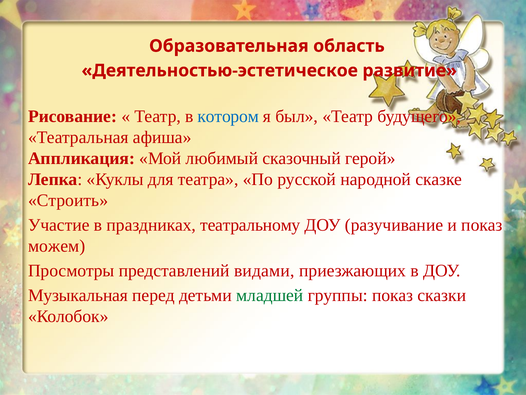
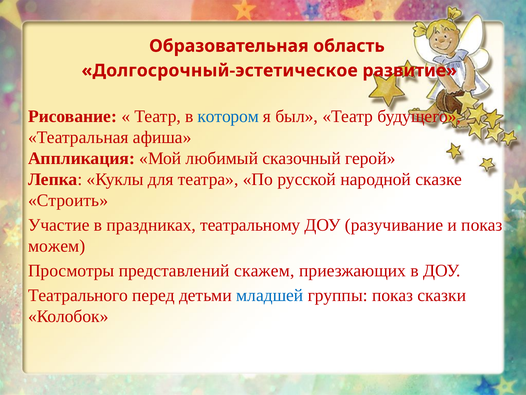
Деятельностью-эстетическое: Деятельностью-эстетическое -> Долгосрочный-эстетическое (220, 70)
видами: видами -> скажем (264, 270)
Музыкальная: Музыкальная -> Театрального (78, 295)
младшей colour: green -> blue (270, 295)
